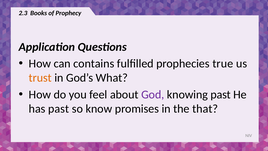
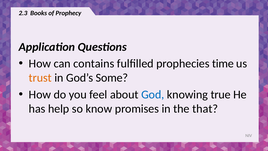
true: true -> time (223, 64)
What: What -> Some (112, 78)
God colour: purple -> blue (153, 95)
knowing past: past -> true (221, 95)
has past: past -> help (59, 109)
